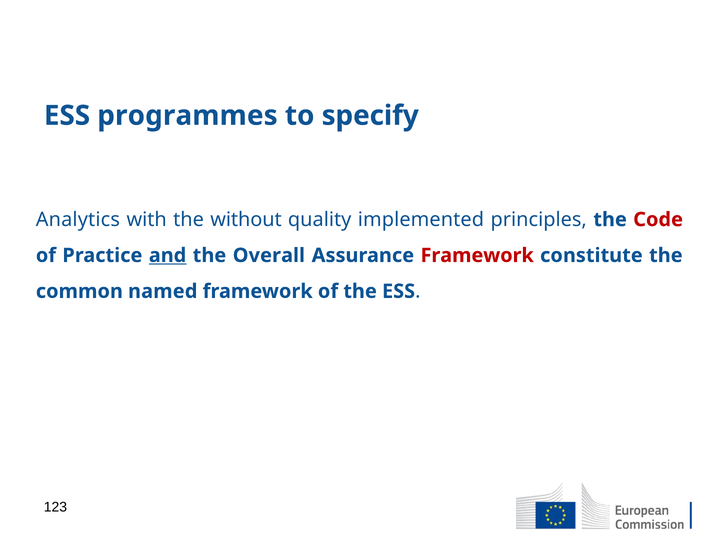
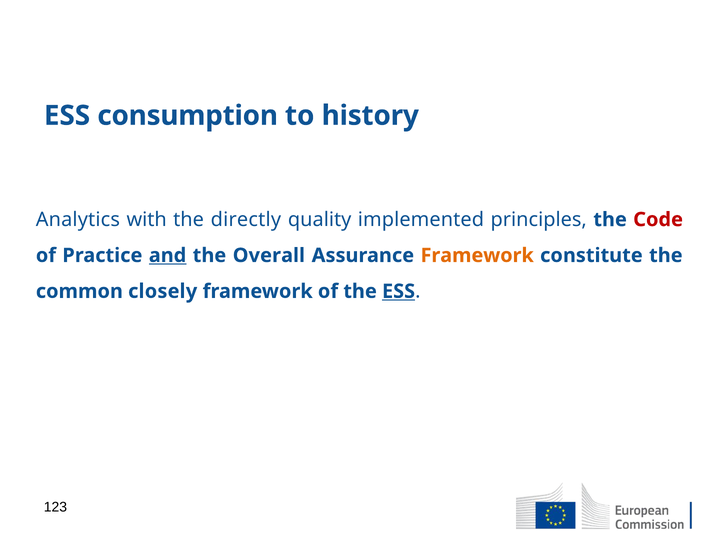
programmes: programmes -> consumption (188, 116)
specify: specify -> history (370, 116)
without: without -> directly (246, 219)
Framework colour: red -> orange (477, 255)
named: named -> closely (163, 291)
ESS underline: none -> present (399, 291)
